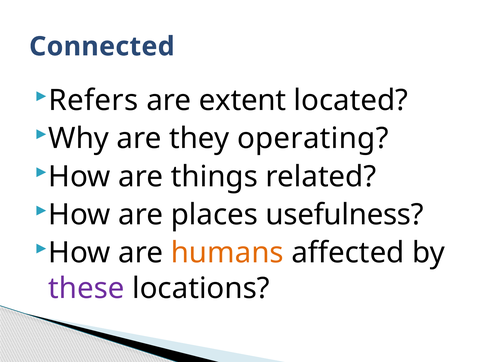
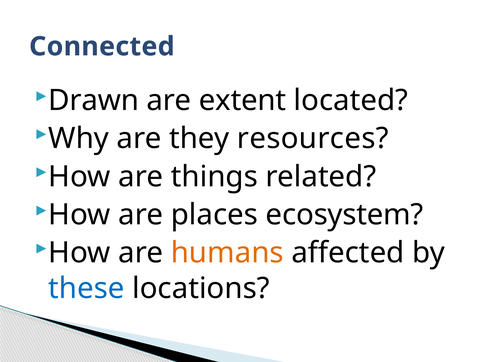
Refers: Refers -> Drawn (94, 100)
operating: operating -> resources (313, 139)
usefulness: usefulness -> ecosystem (345, 215)
these colour: purple -> blue (86, 288)
